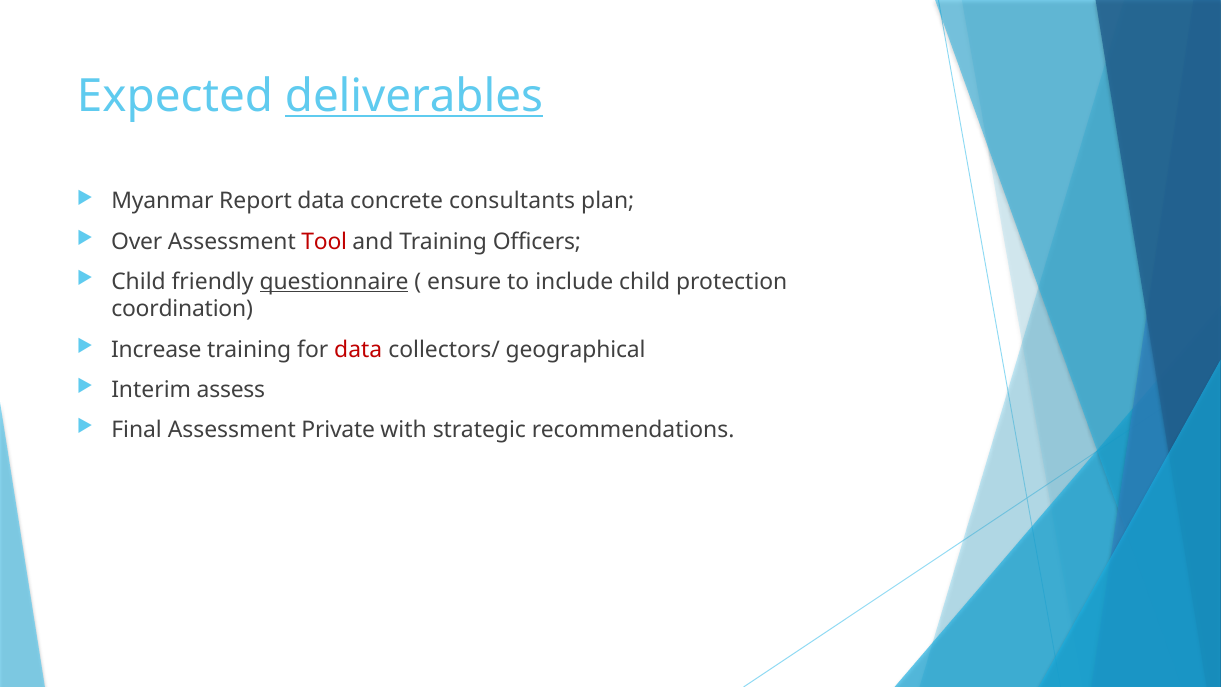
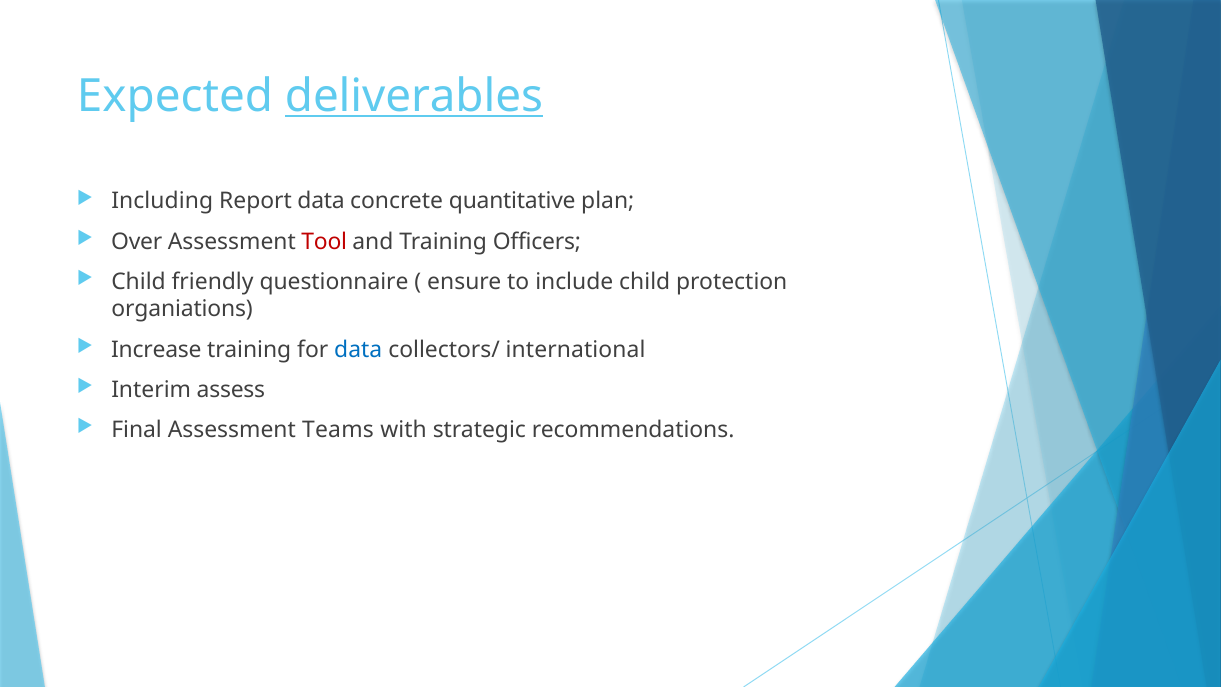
Myanmar: Myanmar -> Including (162, 201)
consultants: consultants -> quantitative (512, 201)
questionnaire underline: present -> none (334, 282)
coordination: coordination -> organiations (182, 309)
data colour: red -> blue (358, 349)
geographical: geographical -> international (576, 349)
Private: Private -> Teams (338, 430)
